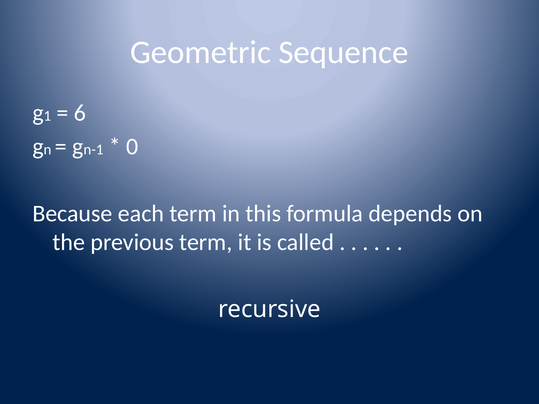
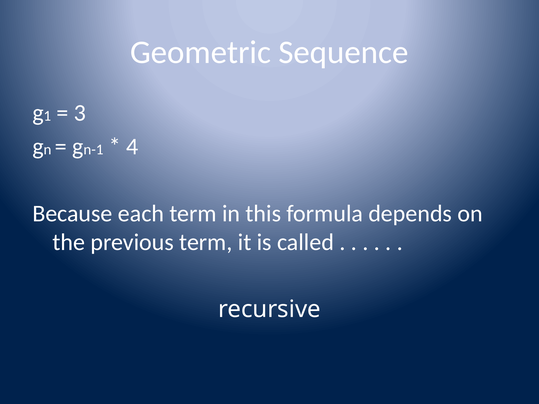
6: 6 -> 3 (80, 113)
0: 0 -> 4 (132, 147)
